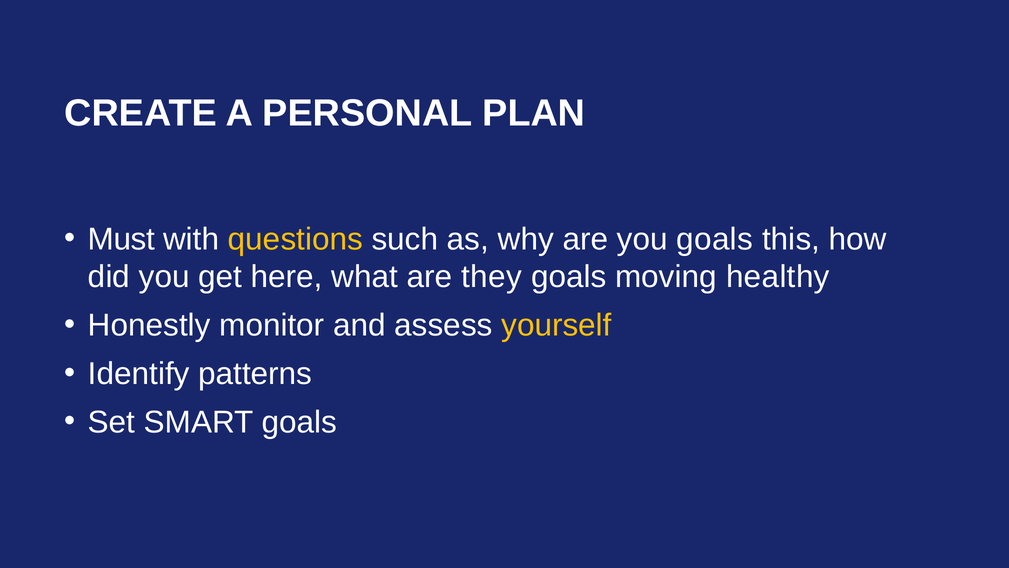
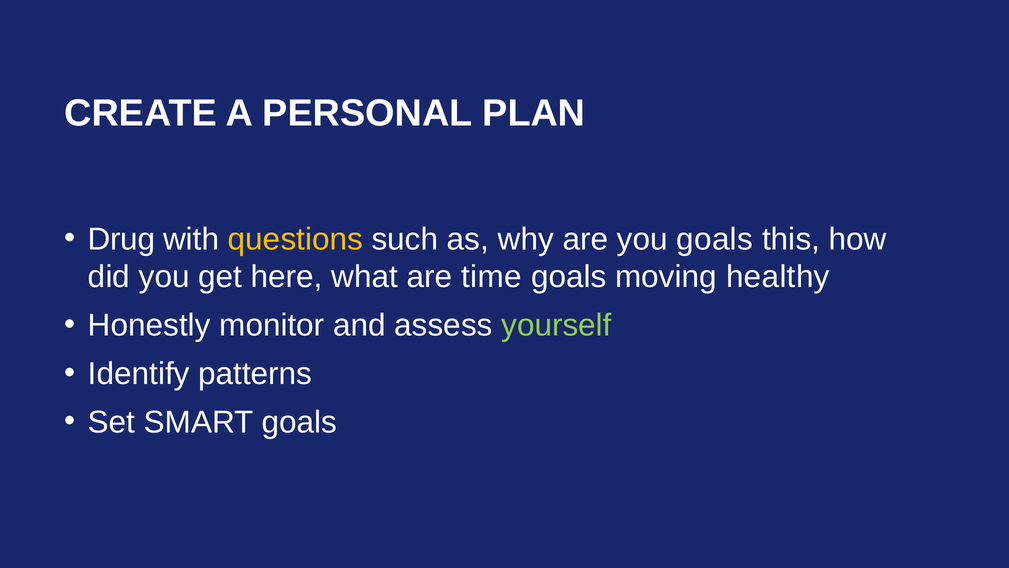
Must: Must -> Drug (121, 239)
they: they -> time (492, 277)
yourself colour: yellow -> light green (556, 325)
